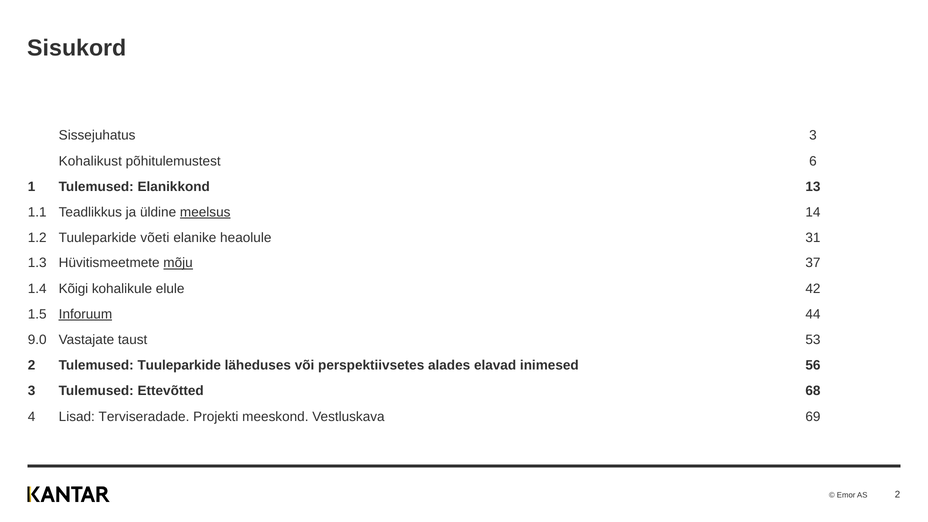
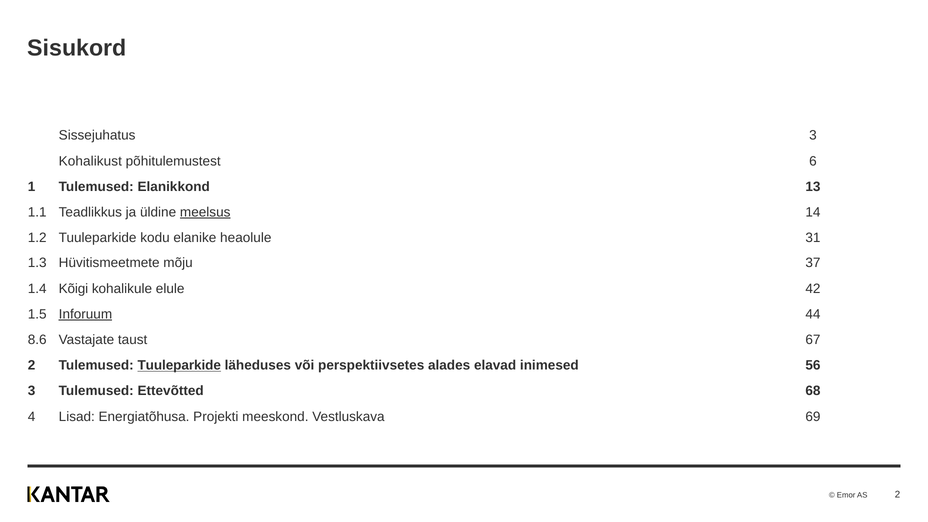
võeti: võeti -> kodu (155, 238)
mõju underline: present -> none (178, 263)
9.0: 9.0 -> 8.6 (37, 340)
53: 53 -> 67 (813, 340)
Tuuleparkide underline: none -> present (179, 365)
Terviseradade: Terviseradade -> Energiatõhusa (144, 417)
